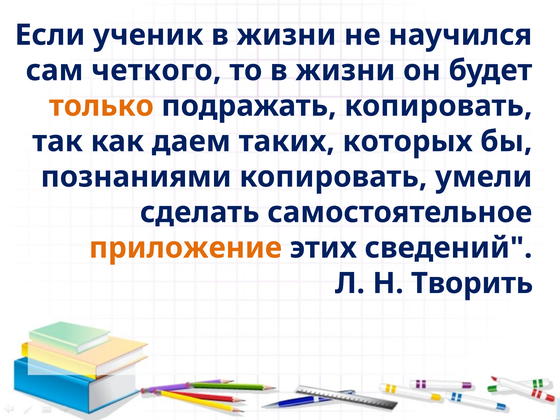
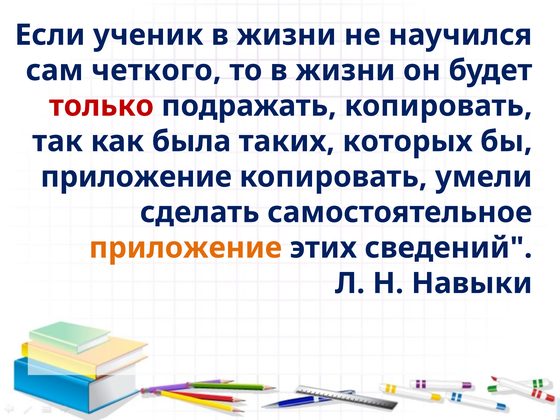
только colour: orange -> red (101, 106)
даем: даем -> была (191, 141)
познаниями: познаниями -> приложение (136, 177)
Творить: Творить -> Навыки (472, 283)
